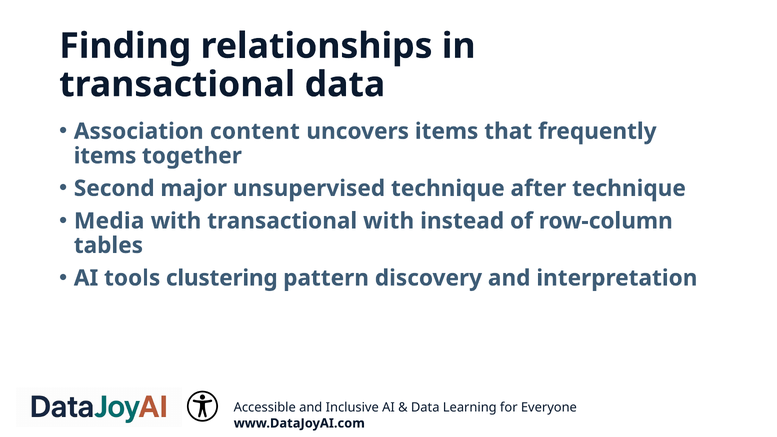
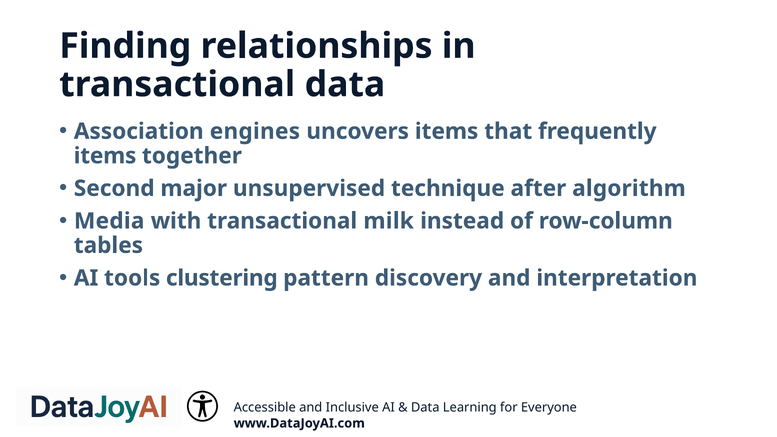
content: content -> engines (255, 131)
after technique: technique -> algorithm (629, 188)
transactional with: with -> milk (389, 221)
